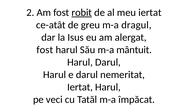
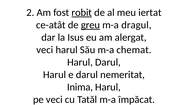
greu underline: none -> present (90, 25)
fost: fost -> veci (45, 50)
mântuit: mântuit -> chemat (134, 50)
Iertat: Iertat -> Inima (80, 88)
